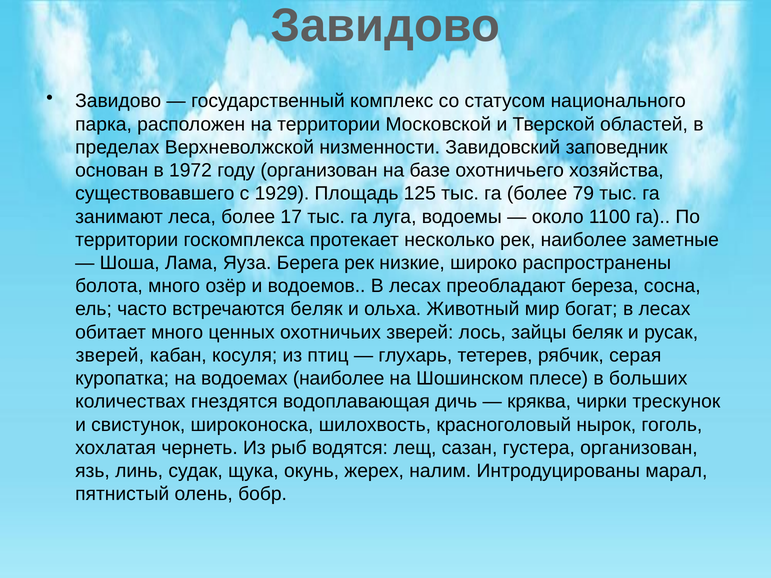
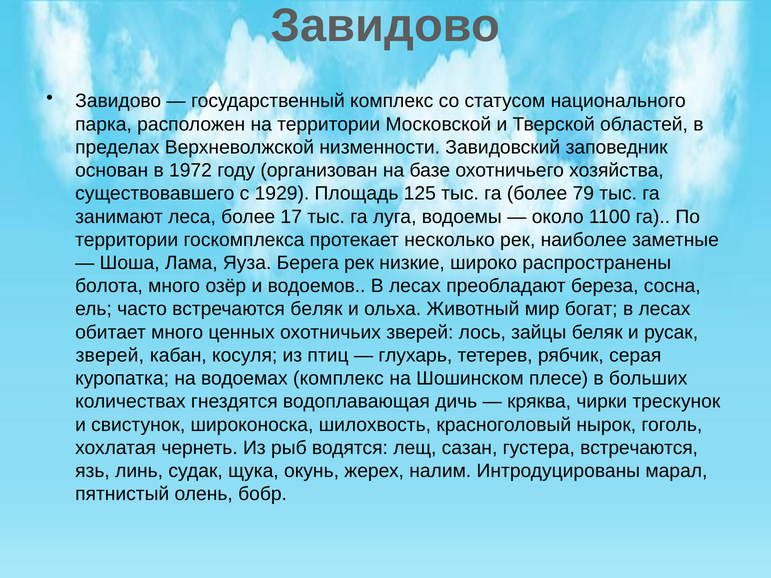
водоемах наиболее: наиболее -> комплекс (338, 379)
густера организован: организован -> встречаются (639, 448)
